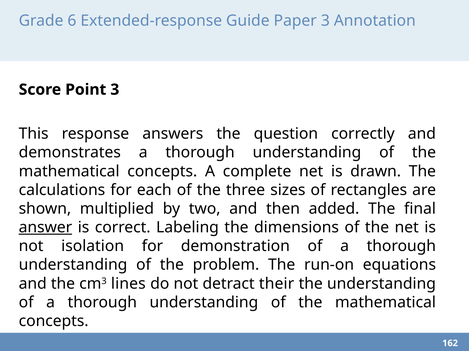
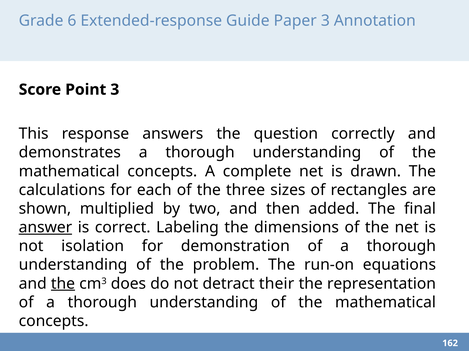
the underline: none -> present (63, 284)
lines: lines -> does (128, 284)
the understanding: understanding -> representation (381, 284)
